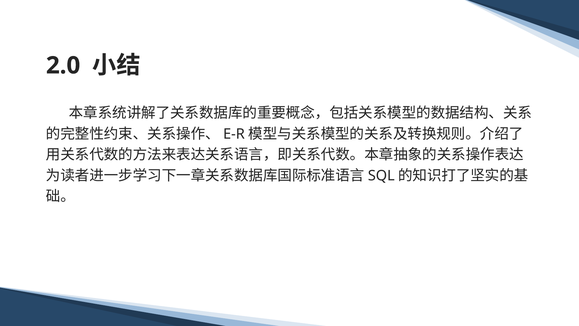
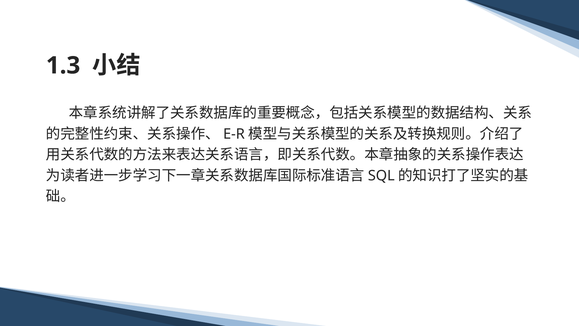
2.0: 2.0 -> 1.3 (63, 65)
